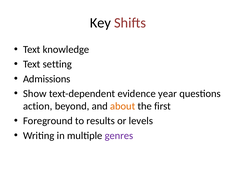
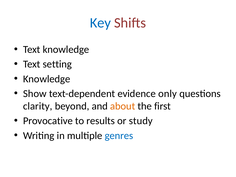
Key colour: black -> blue (100, 23)
Admissions: Admissions -> Knowledge (47, 79)
year: year -> only (168, 94)
action: action -> clarity (38, 106)
Foreground: Foreground -> Provocative (48, 121)
levels: levels -> study (141, 121)
genres colour: purple -> blue (119, 136)
